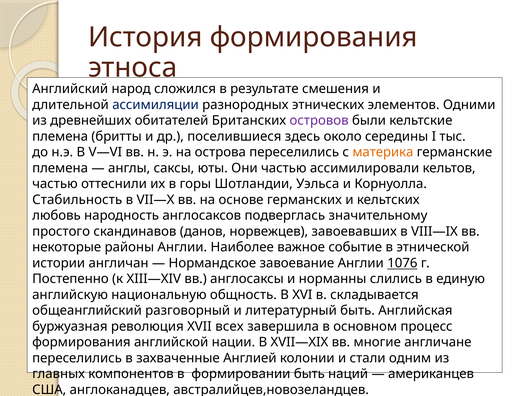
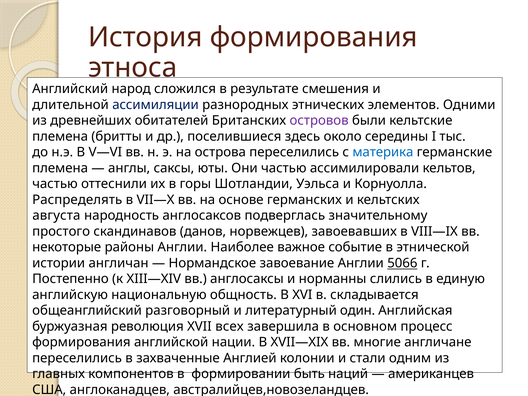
материка colour: orange -> blue (383, 152)
Стабильность: Стабильность -> Распределять (77, 200)
любовь: любовь -> августа (56, 216)
1076: 1076 -> 5066 (402, 263)
литературный быть: быть -> один (358, 311)
